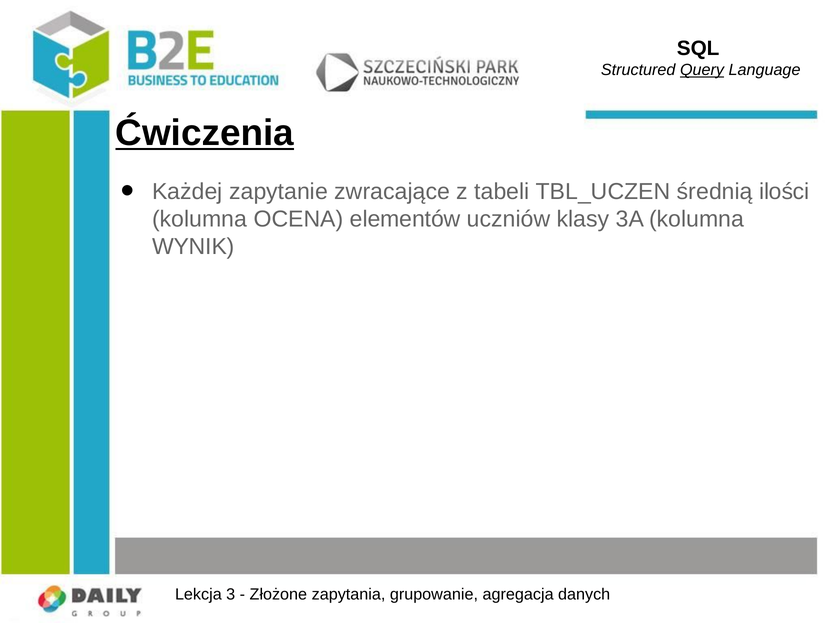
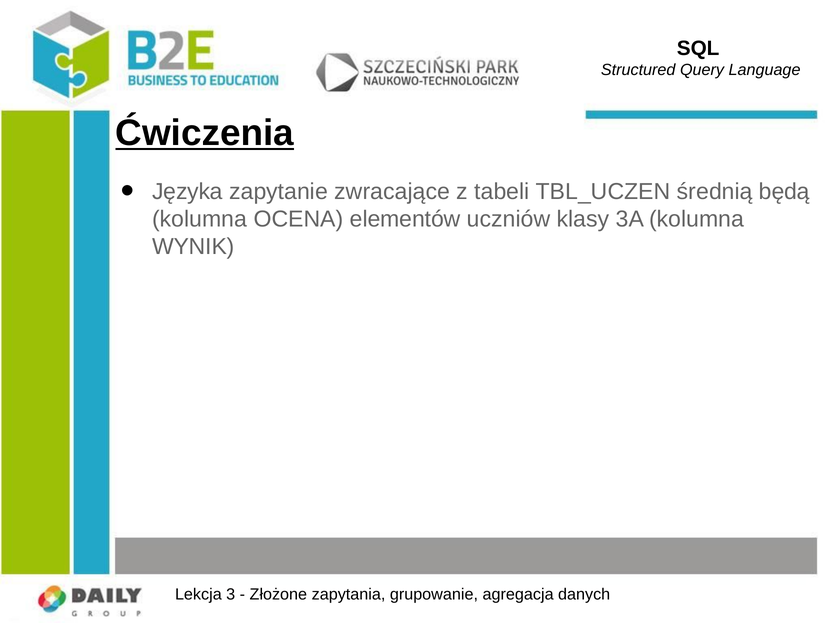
Query underline: present -> none (702, 70)
Każdej: Każdej -> Języka (187, 192)
ilości: ilości -> będą (784, 192)
